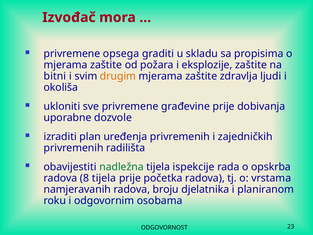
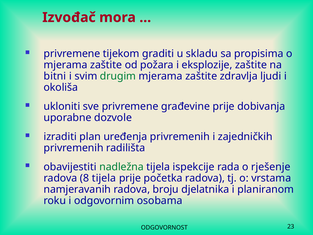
opsega: opsega -> tijekom (121, 54)
drugim colour: orange -> green (118, 76)
opskrba: opskrba -> rješenje (271, 167)
